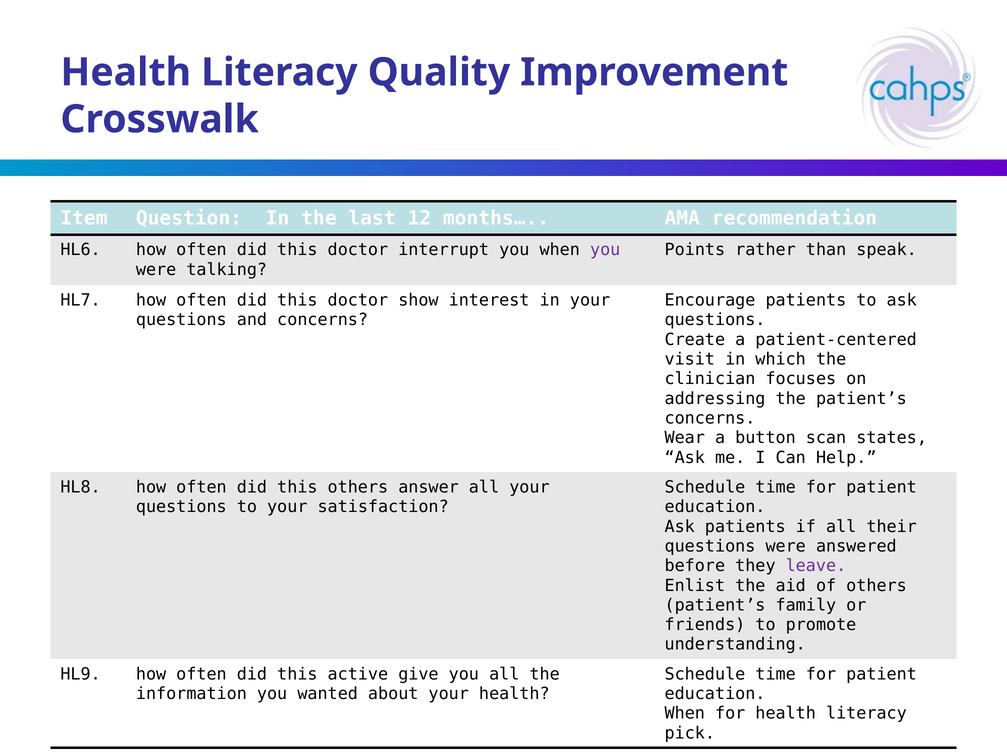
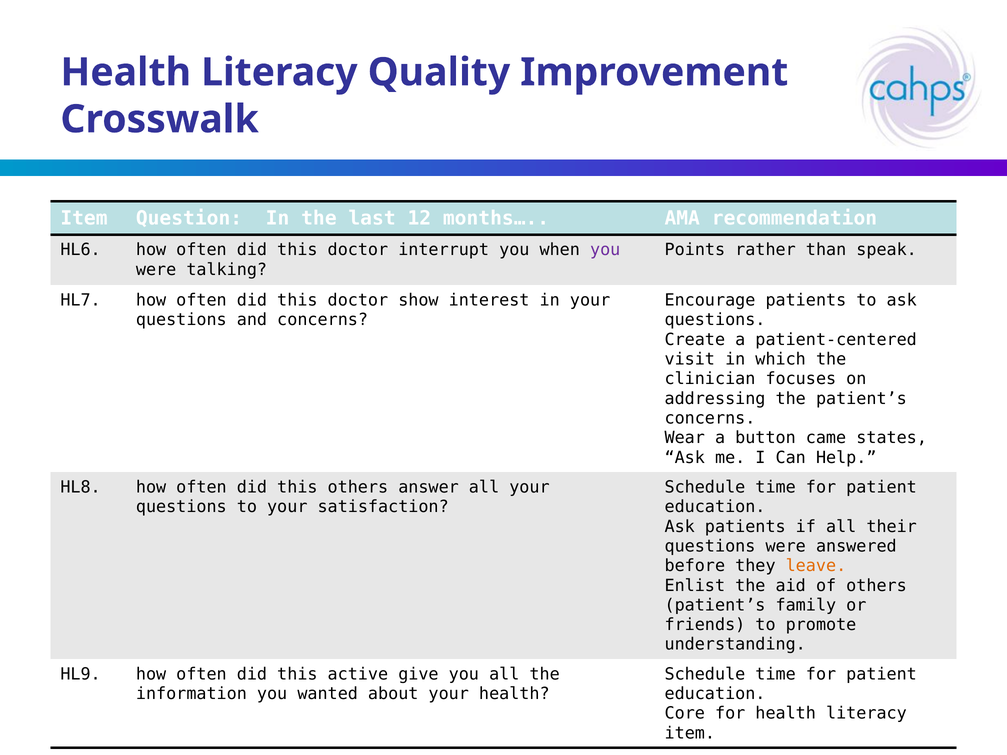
scan: scan -> came (826, 438)
leave colour: purple -> orange (816, 566)
When: When -> Core (685, 714)
pick: pick -> item (690, 733)
